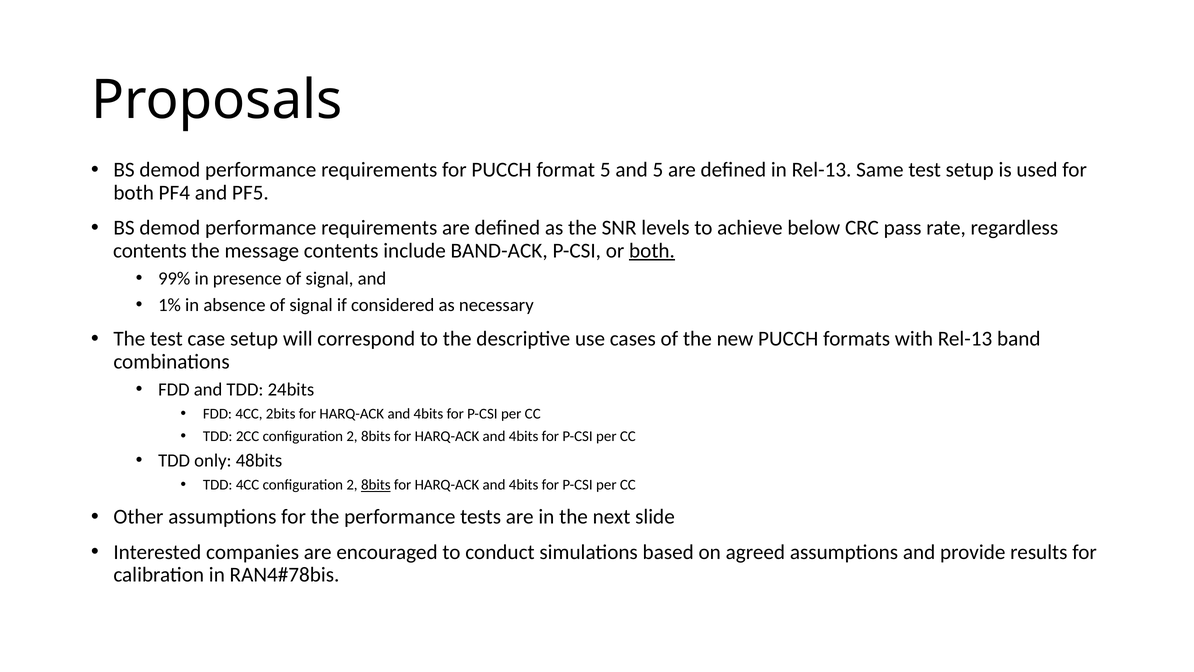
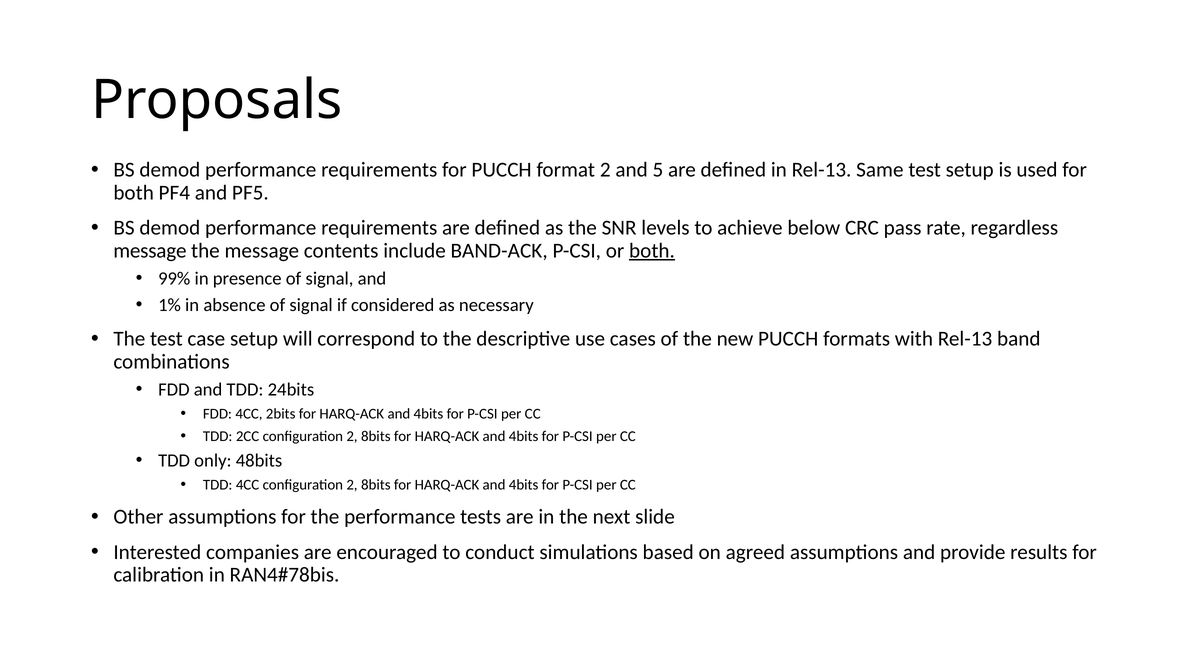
format 5: 5 -> 2 (605, 170)
contents: contents -> message (150, 251)
8bits underline: present -> none (376, 485)
